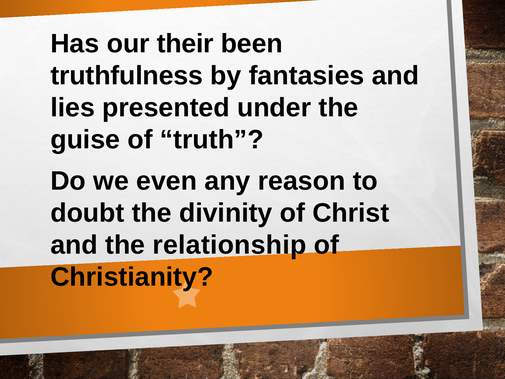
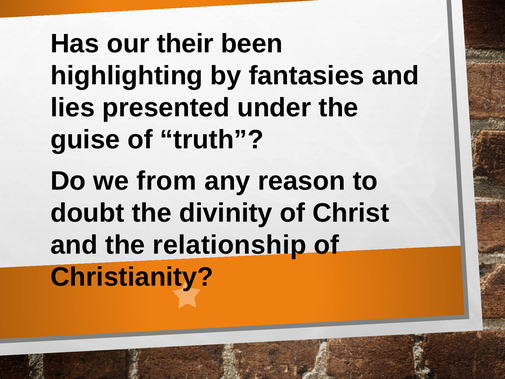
truthfulness: truthfulness -> highlighting (127, 76)
even: even -> from (167, 181)
